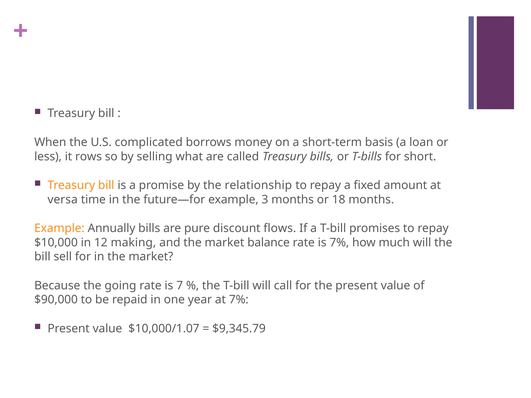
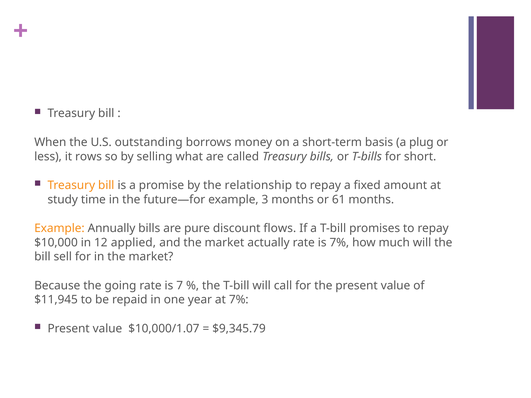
complicated: complicated -> outstanding (149, 142)
loan: loan -> plug (421, 142)
versa: versa -> study (63, 200)
18: 18 -> 61 (339, 200)
making: making -> applied (133, 243)
balance: balance -> actually (269, 243)
$90,000: $90,000 -> $11,945 (56, 300)
